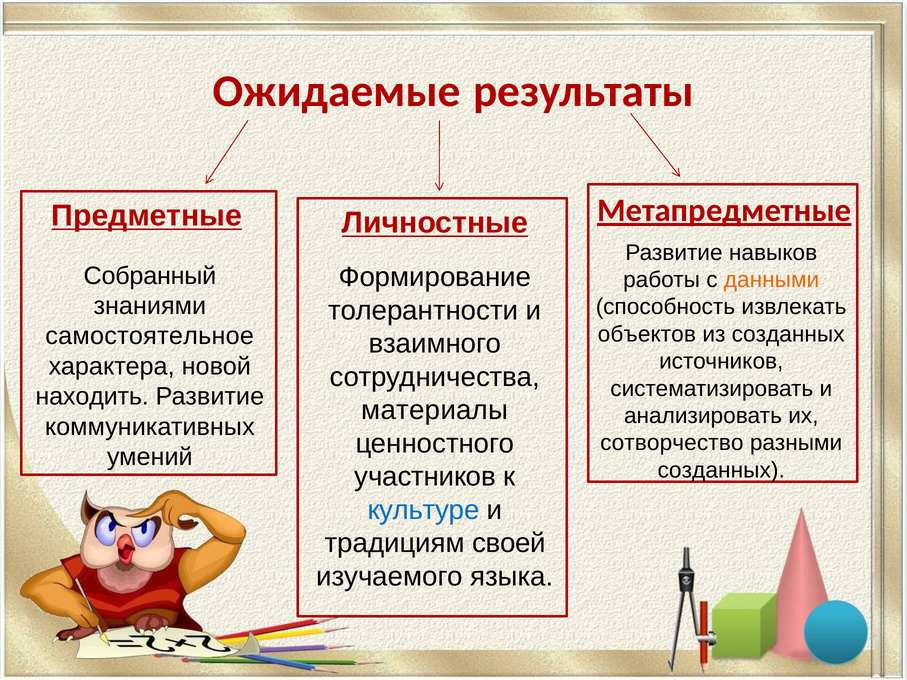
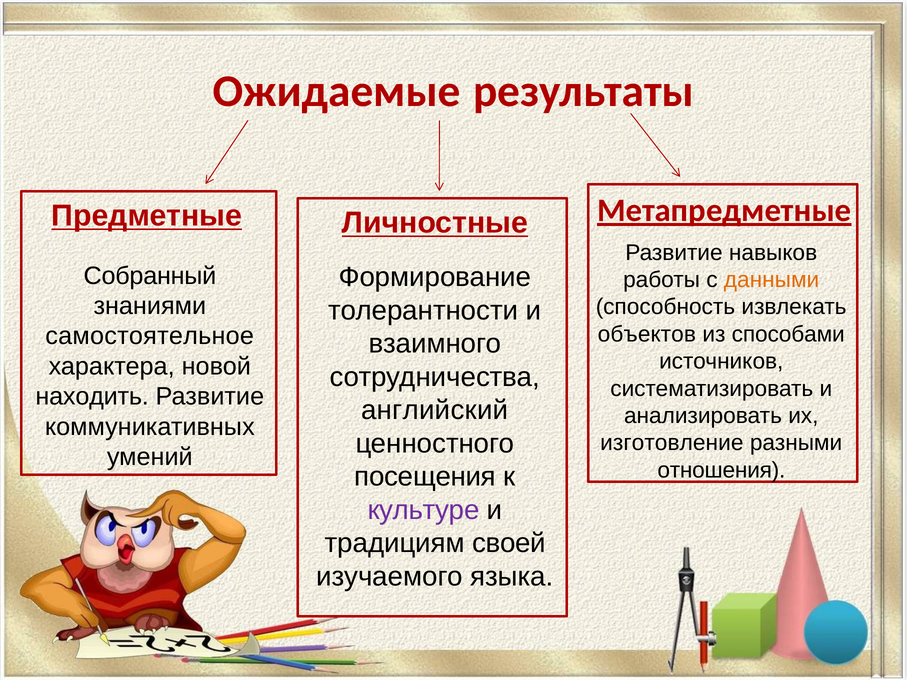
из созданных: созданных -> способами (788, 334)
материалы: материалы -> английский (435, 410)
сотворчество: сотворчество -> изготовление (672, 443)
созданных: созданных -> отношения (721, 470)
участников: участников -> посещения (425, 477)
культуре colour: blue -> purple (424, 510)
